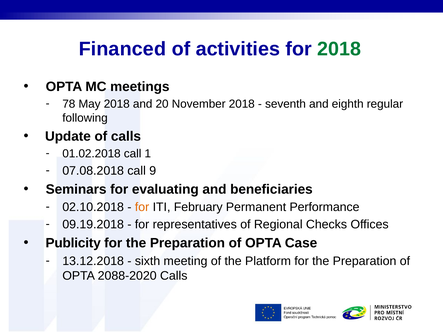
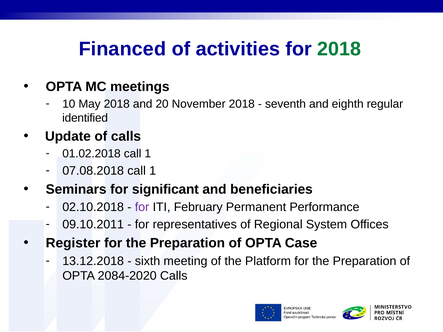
78: 78 -> 10 (69, 104)
following: following -> identified (85, 118)
07.08.2018 call 9: 9 -> 1 (153, 171)
evaluating: evaluating -> significant (165, 189)
for colour: orange -> purple (142, 207)
09.19.2018: 09.19.2018 -> 09.10.2011 (93, 225)
Checks: Checks -> System (327, 225)
Publicity: Publicity -> Register (73, 243)
2088-2020: 2088-2020 -> 2084-2020 (127, 276)
